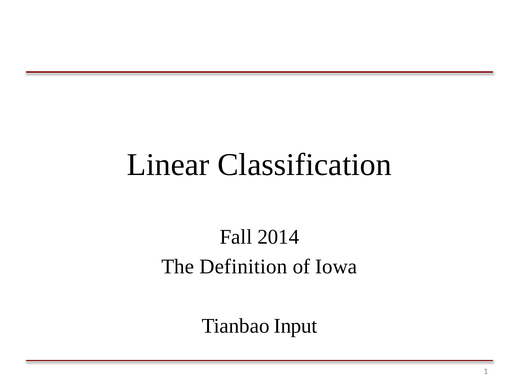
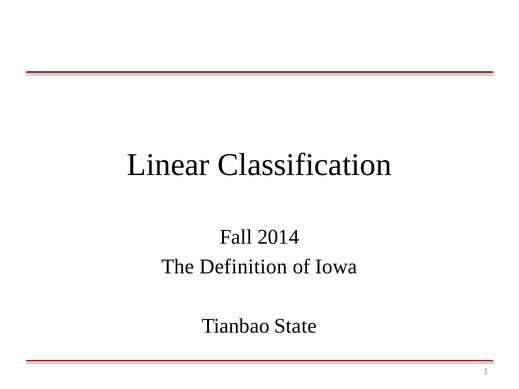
Input: Input -> State (295, 326)
